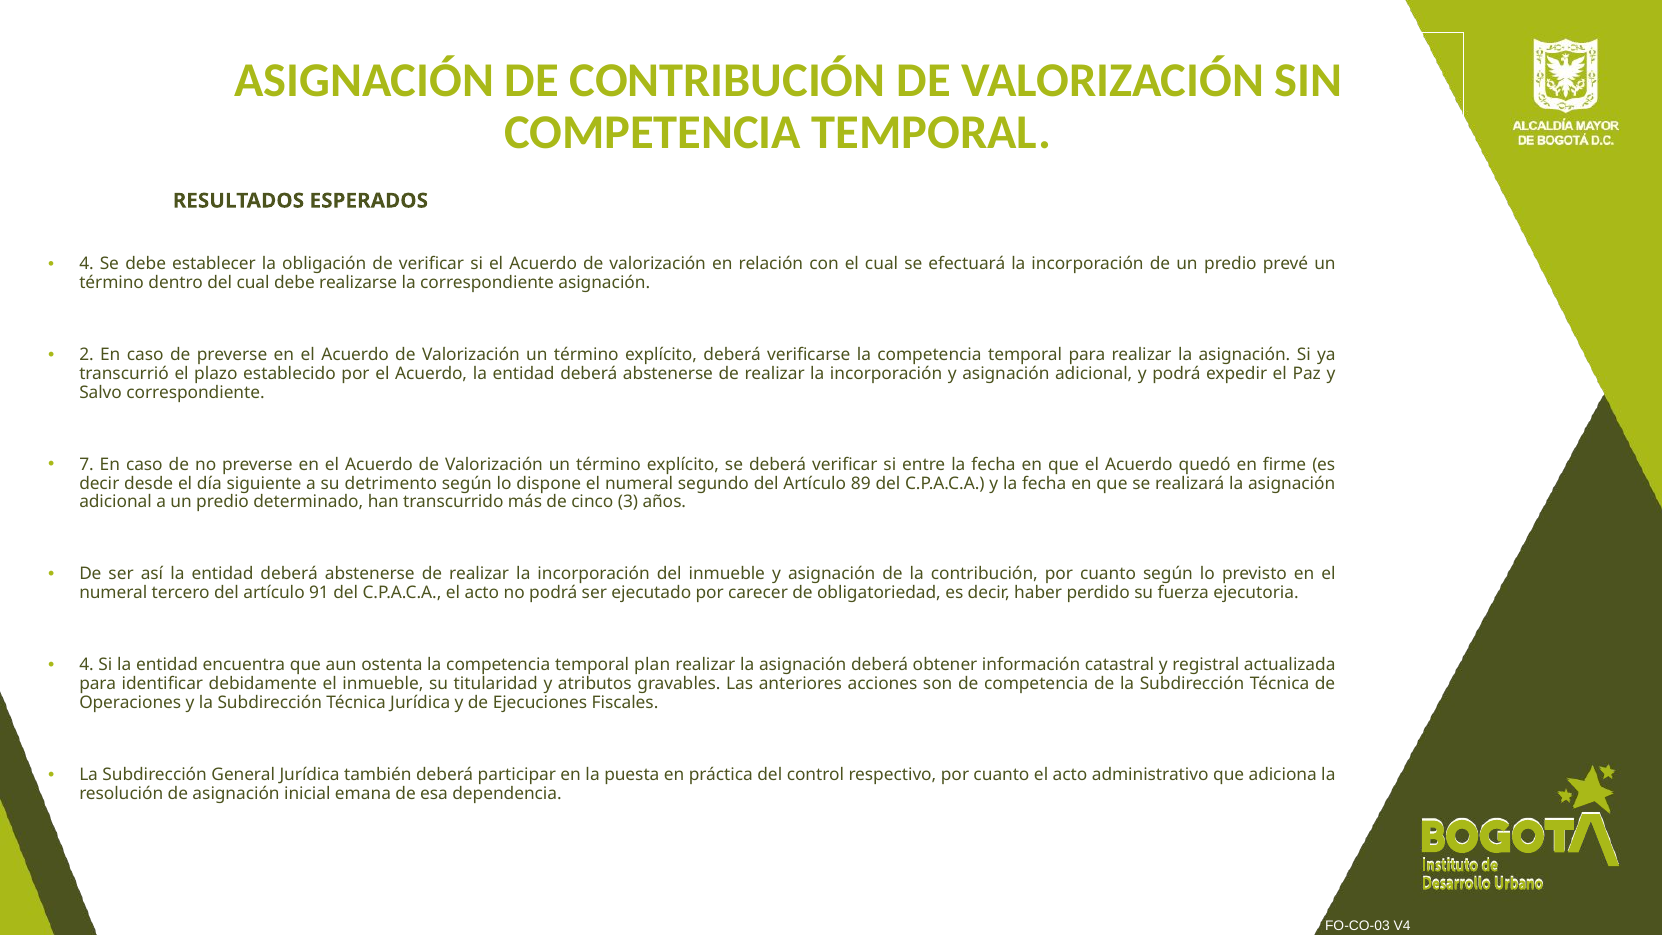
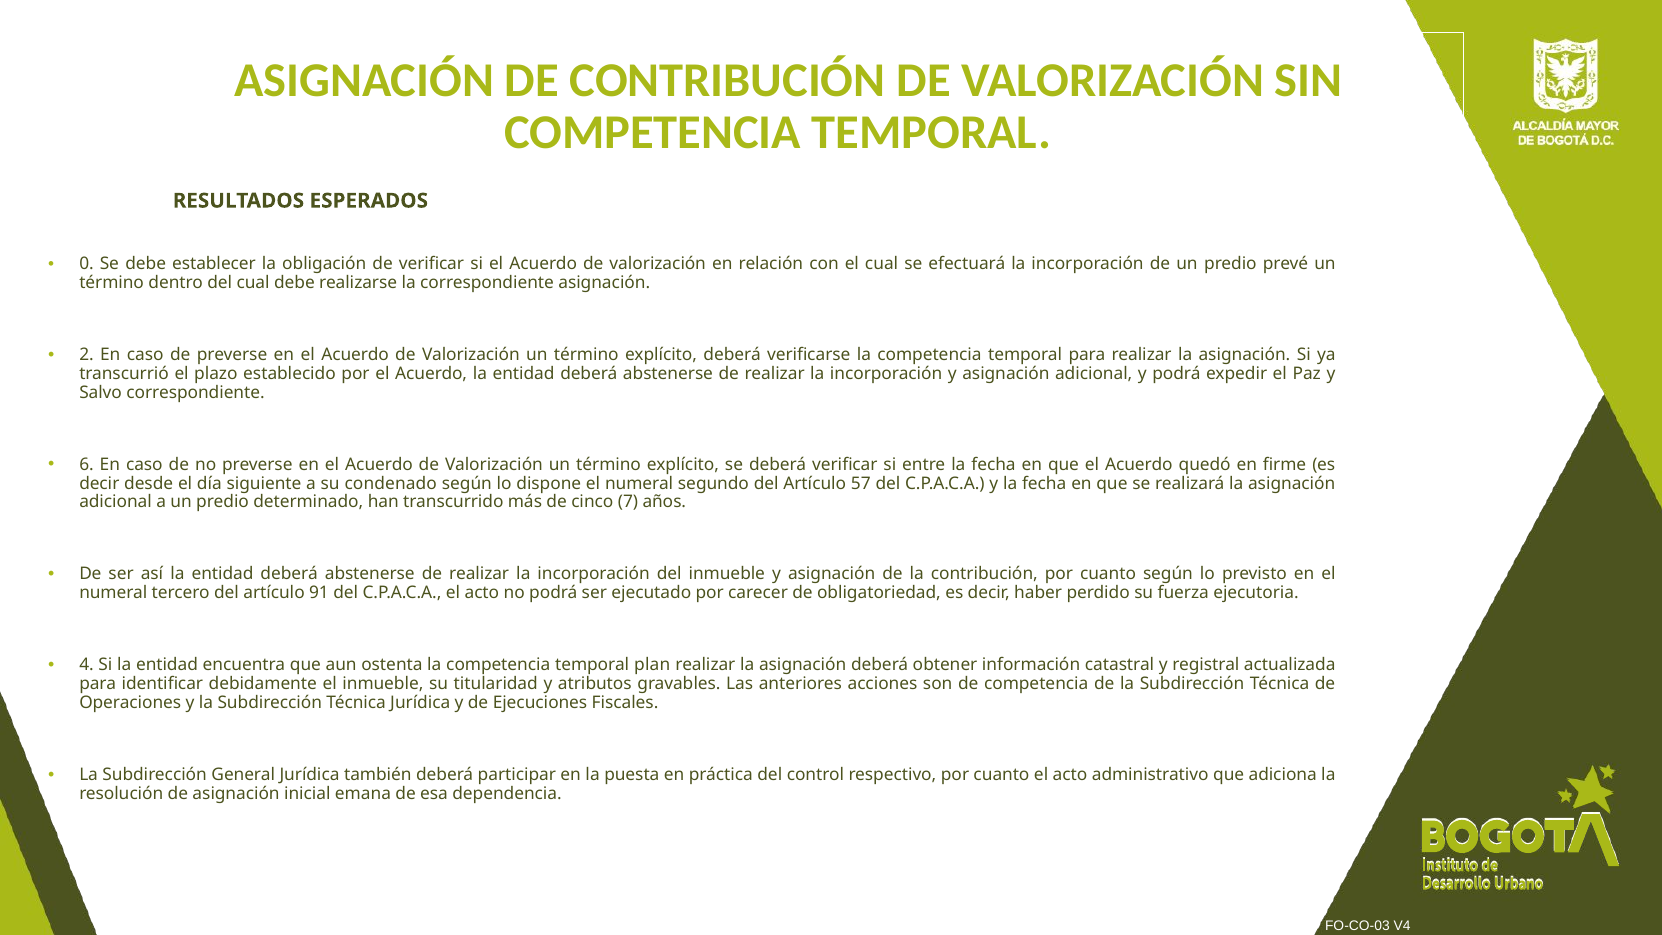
4: 4 -> 0 (86, 264)
7: 7 -> 6 (86, 465)
detrimento: detrimento -> condenado (391, 483)
89: 89 -> 57 (861, 483)
3: 3 -> 7 (628, 502)
